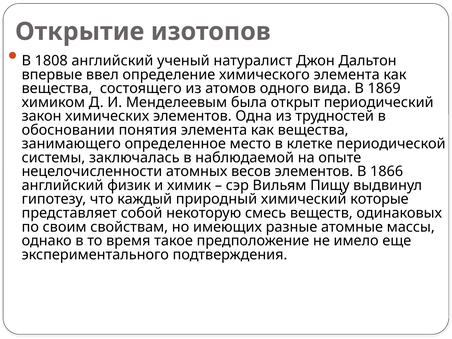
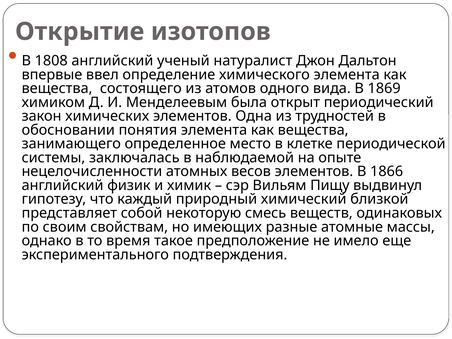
которые: которые -> близкой (379, 199)
